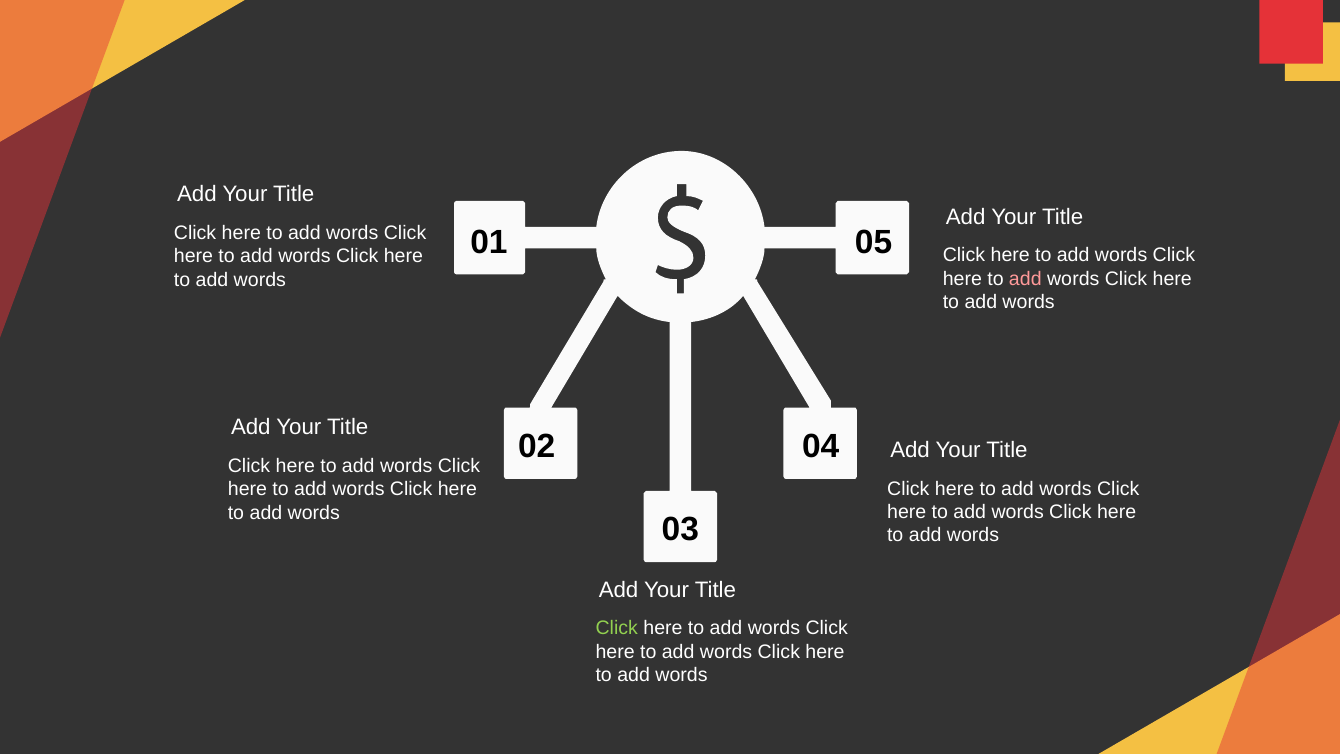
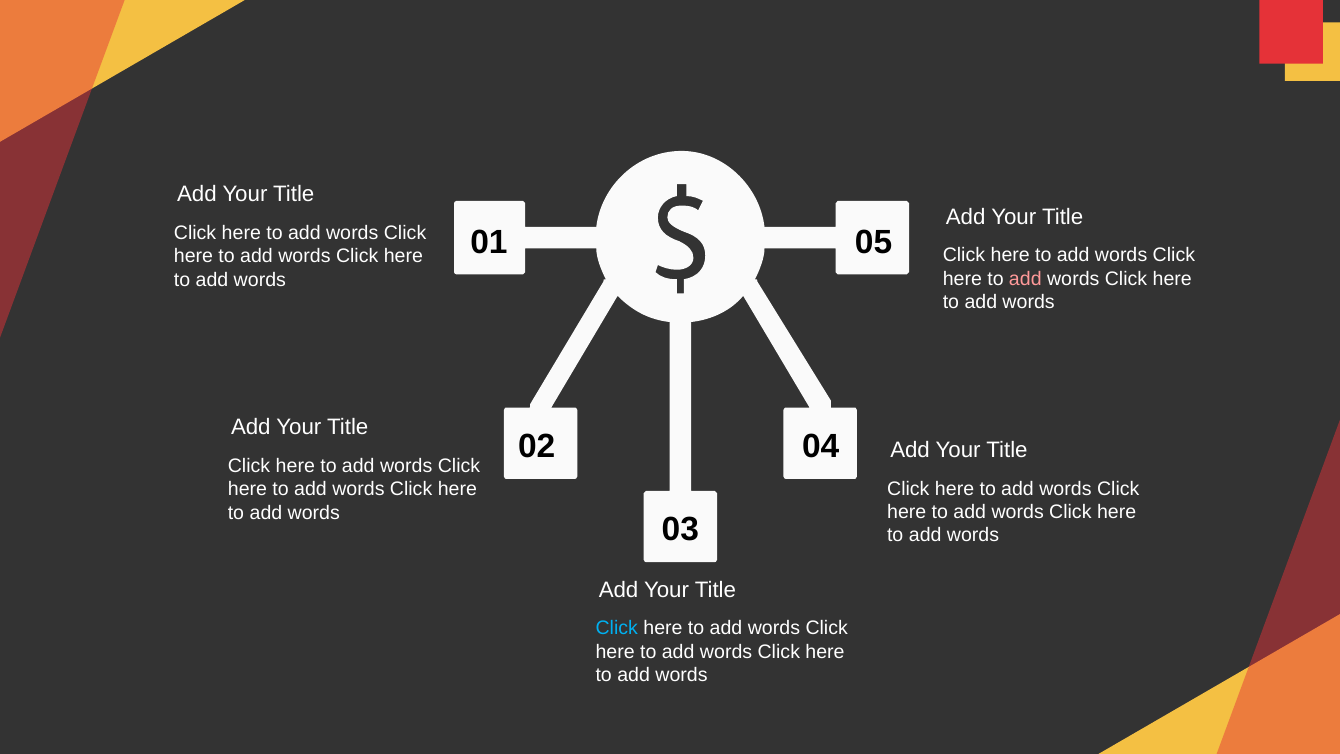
Click colour: light green -> light blue (617, 628)
